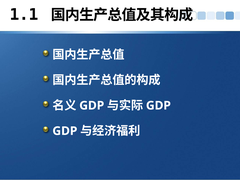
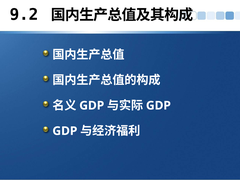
1.1: 1.1 -> 9.2 (24, 15)
